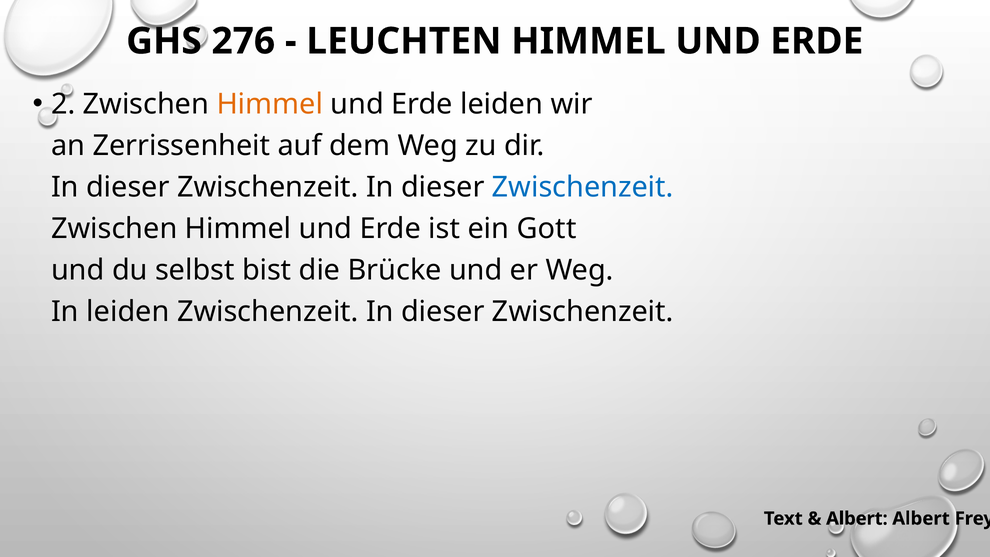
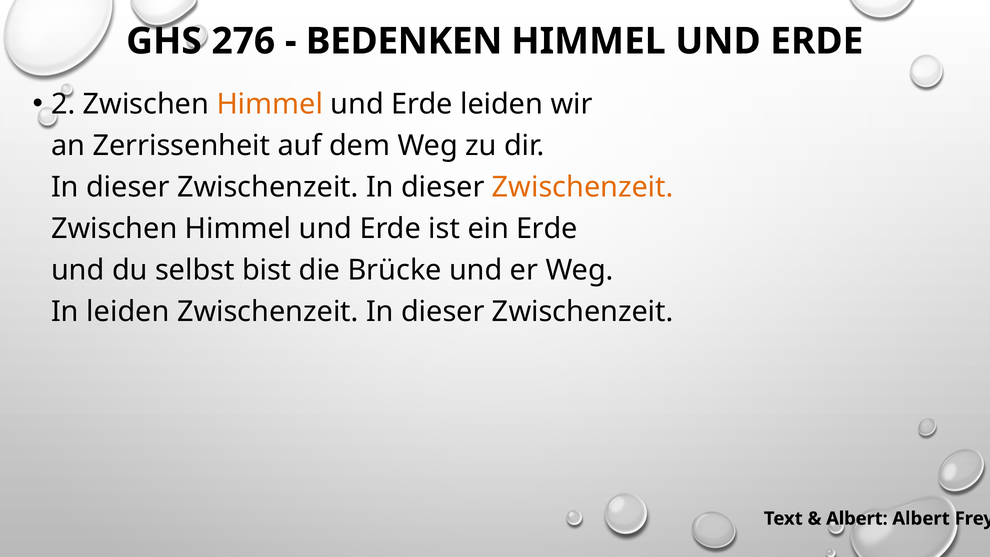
LEUCHTEN: LEUCHTEN -> BEDENKEN (404, 41)
Zwischenzeit colour: blue -> orange (583, 187)
ein Gott: Gott -> Erde (547, 229)
